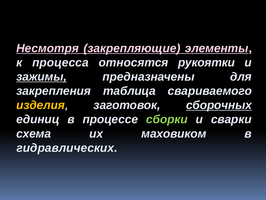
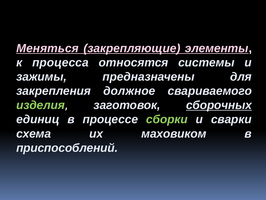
Несмотря: Несмотря -> Меняться (47, 48)
рукоятки: рукоятки -> системы (206, 62)
зажимы underline: present -> none (42, 77)
таблица: таблица -> должное (129, 91)
изделия colour: yellow -> light green (41, 105)
гидравлических: гидравлических -> приспособлений (67, 148)
